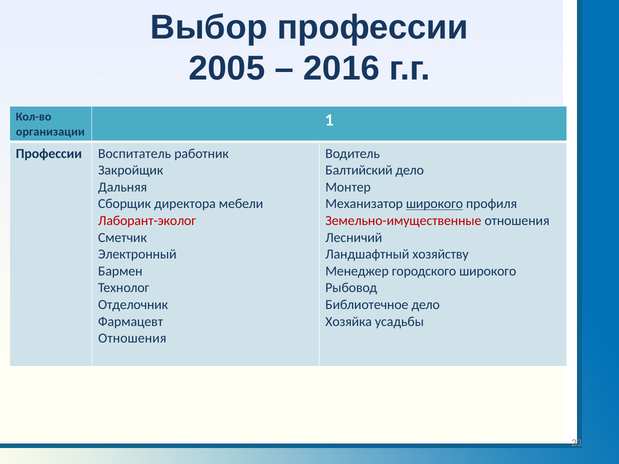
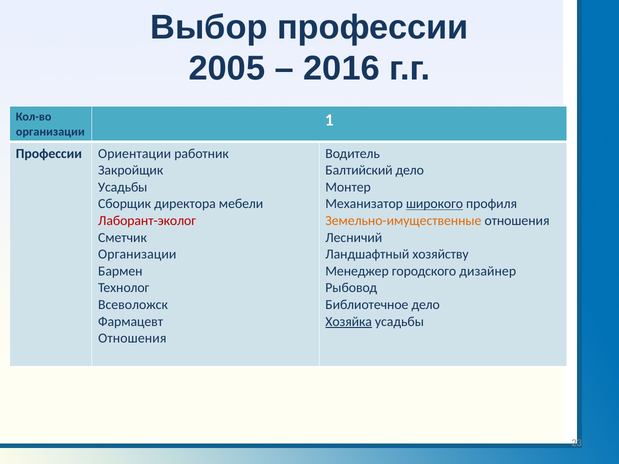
Воспитатель: Воспитатель -> Ориентации (135, 154)
Дальняя: Дальняя -> Усадьбы (123, 187)
Земельно-имущественные colour: red -> orange (403, 221)
Электронный: Электронный -> Организации (137, 254)
городского широкого: широкого -> дизайнер (488, 271)
Отделочник: Отделочник -> Всеволожск (133, 305)
Хозяйка underline: none -> present (349, 322)
